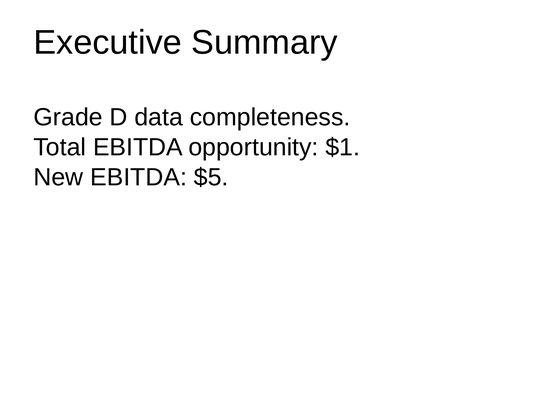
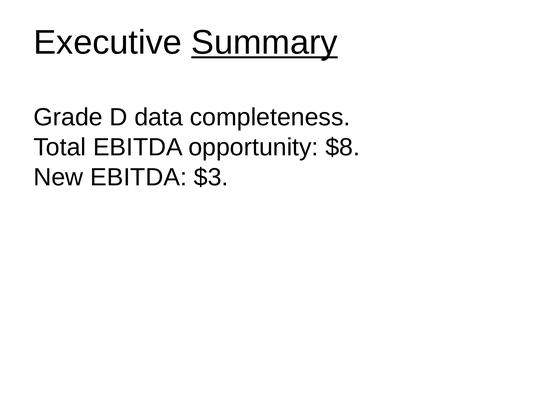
Summary underline: none -> present (264, 43)
$1: $1 -> $8 (343, 147)
$5: $5 -> $3 (211, 177)
